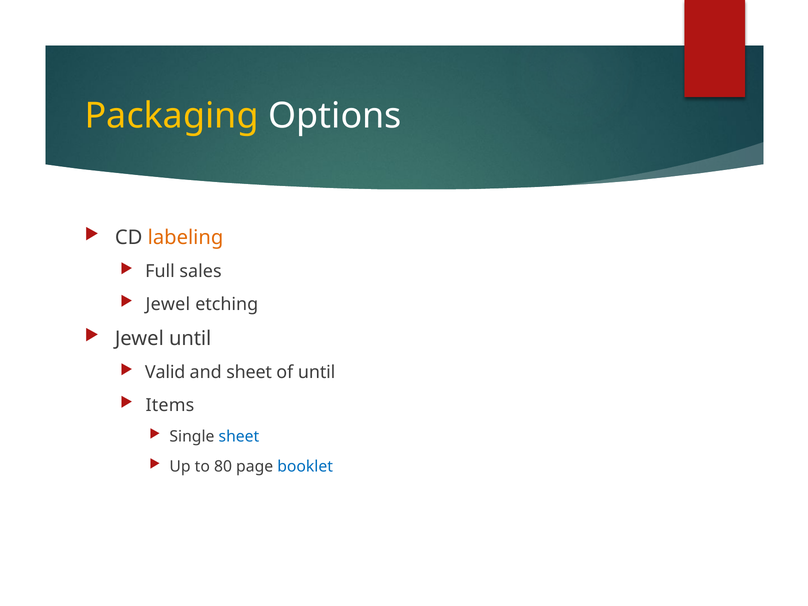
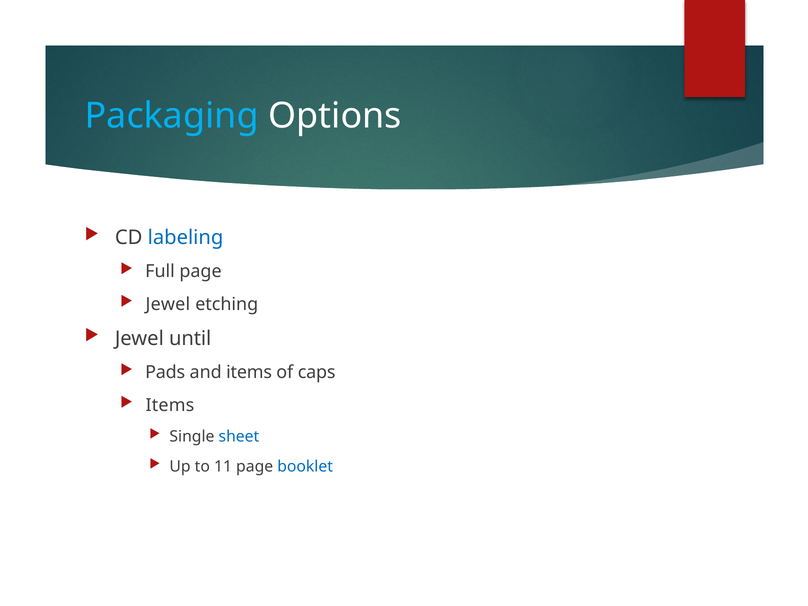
Packaging colour: yellow -> light blue (172, 116)
labeling colour: orange -> blue (186, 238)
Full sales: sales -> page (201, 271)
Valid: Valid -> Pads (165, 372)
and sheet: sheet -> items (249, 372)
of until: until -> caps (317, 372)
80: 80 -> 11 (223, 467)
